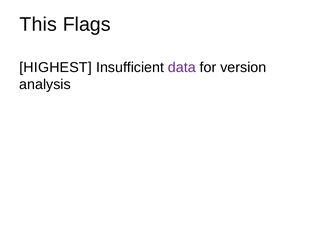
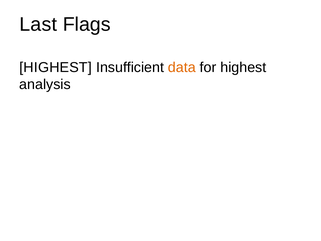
This: This -> Last (38, 24)
data colour: purple -> orange (182, 67)
for version: version -> highest (243, 67)
